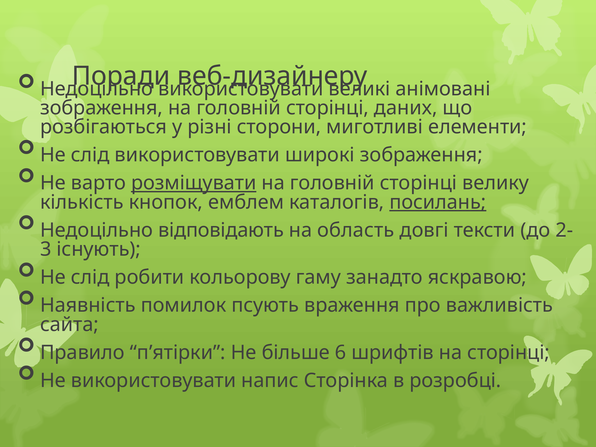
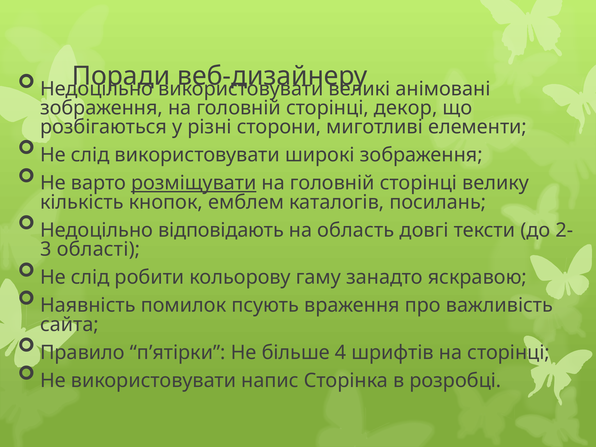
даних: даних -> декор (406, 108)
посилань underline: present -> none (438, 202)
існують: існують -> області (99, 249)
6: 6 -> 4 (341, 353)
